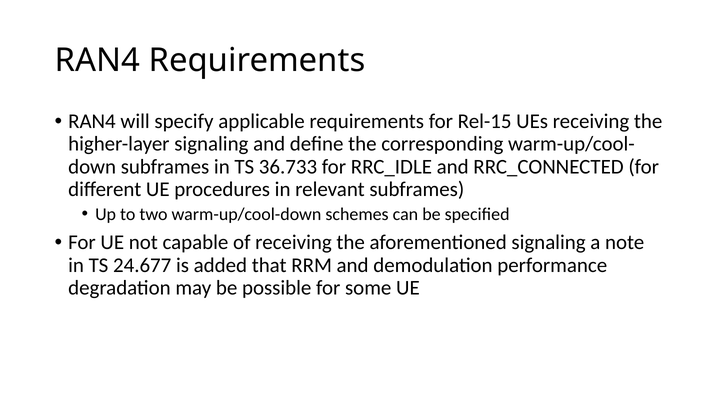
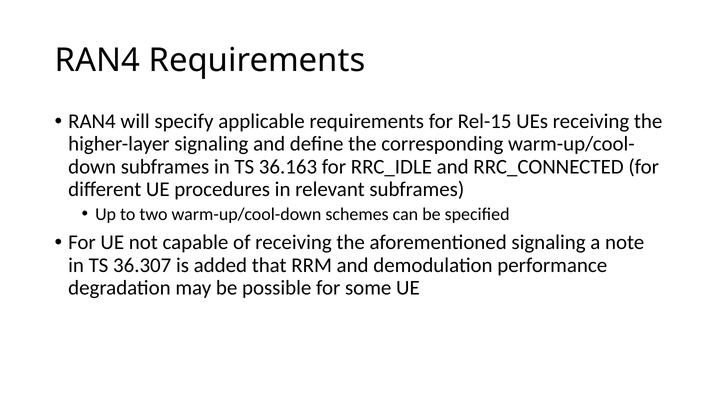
36.733: 36.733 -> 36.163 (288, 167)
24.677: 24.677 -> 36.307 (142, 265)
